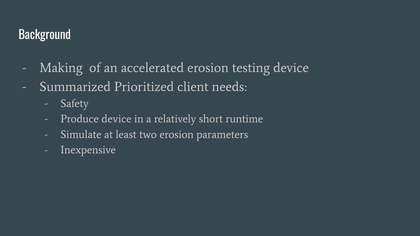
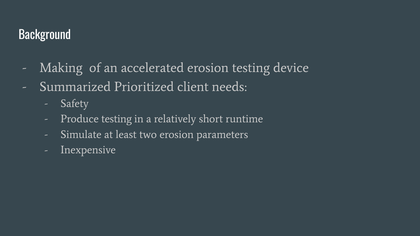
Produce device: device -> testing (117, 119)
